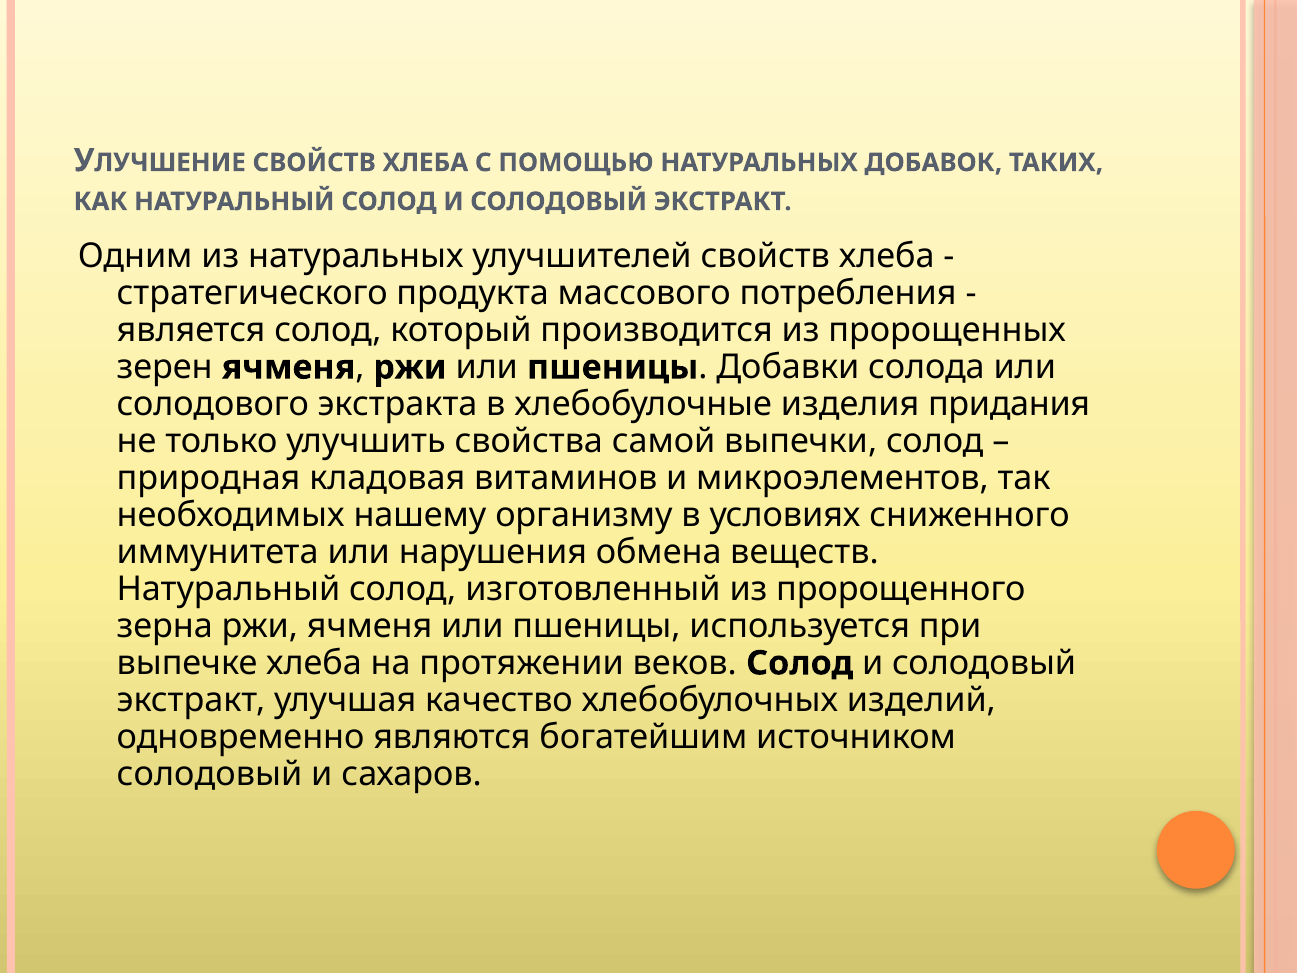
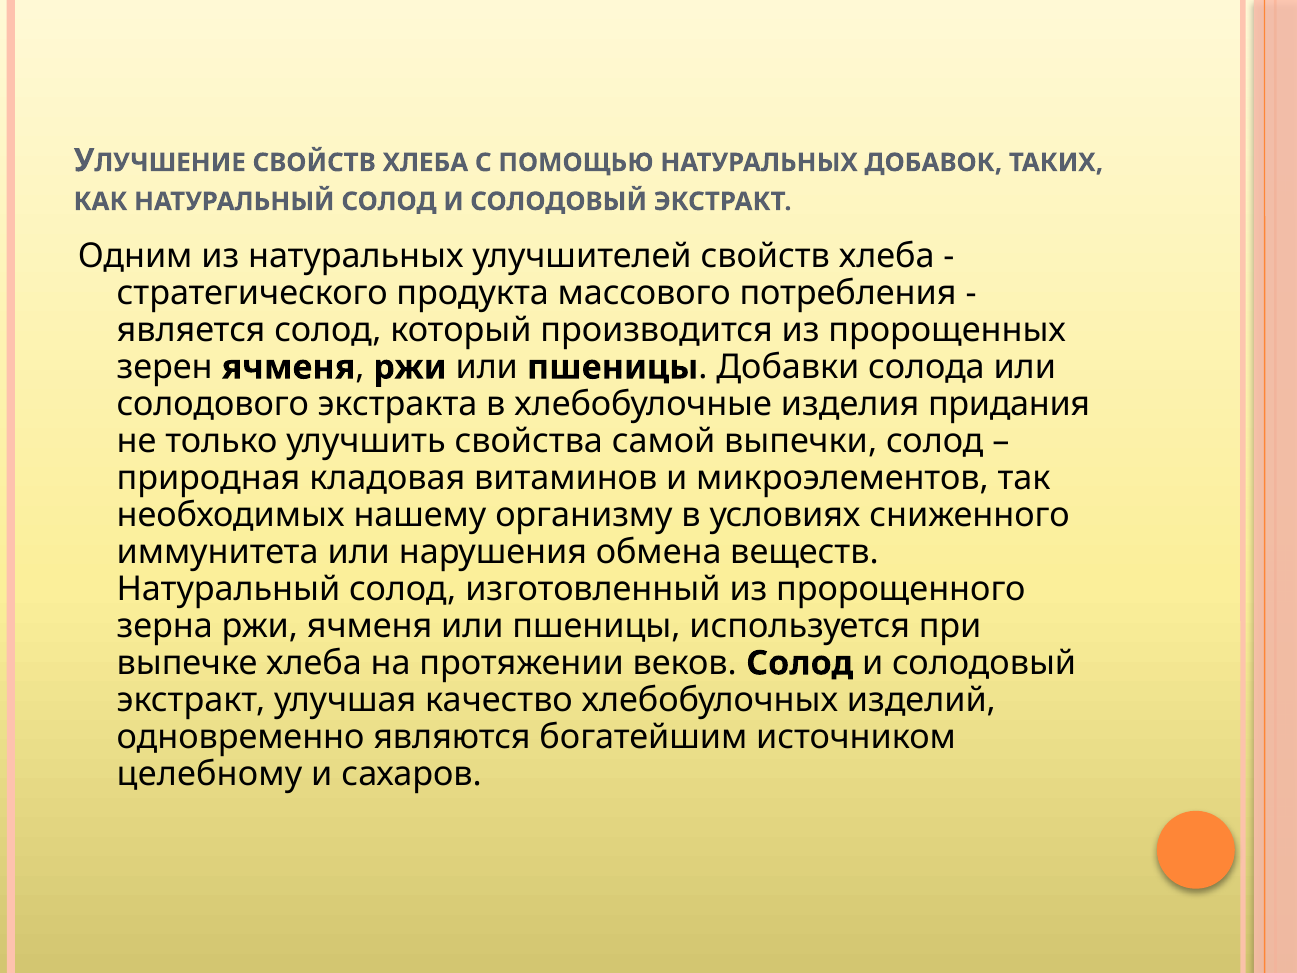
солодовый: солодовый -> целебному (209, 774)
